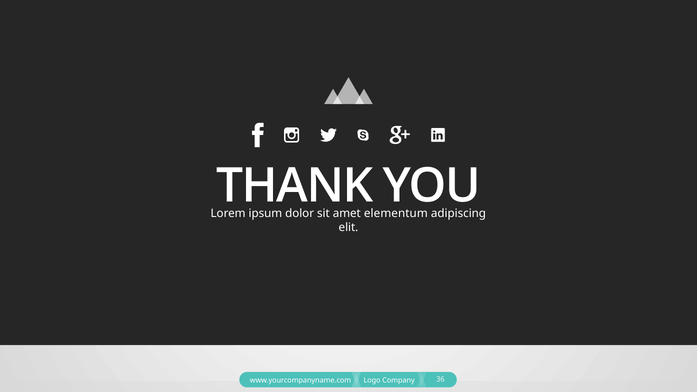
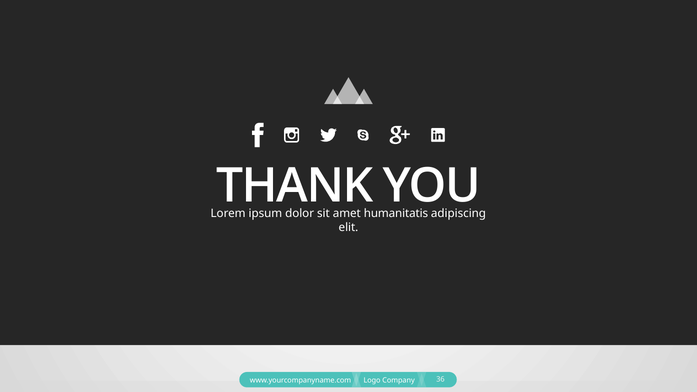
elementum: elementum -> humanitatis (396, 213)
